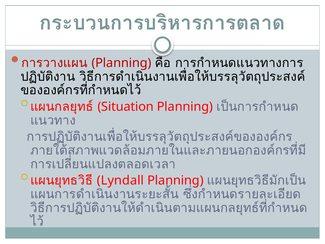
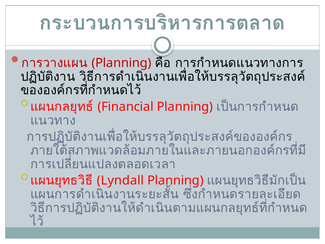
Situation: Situation -> Financial (126, 107)
